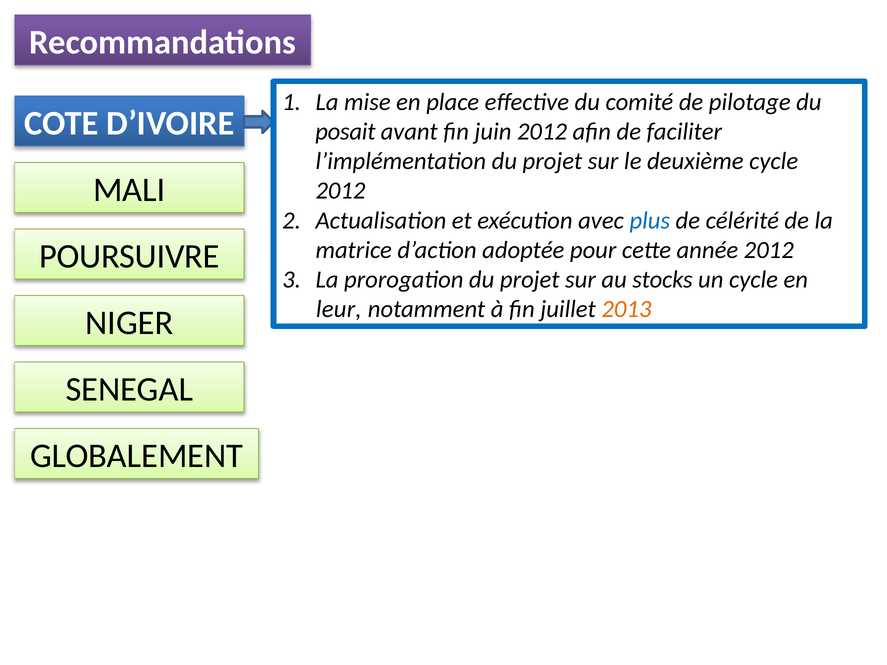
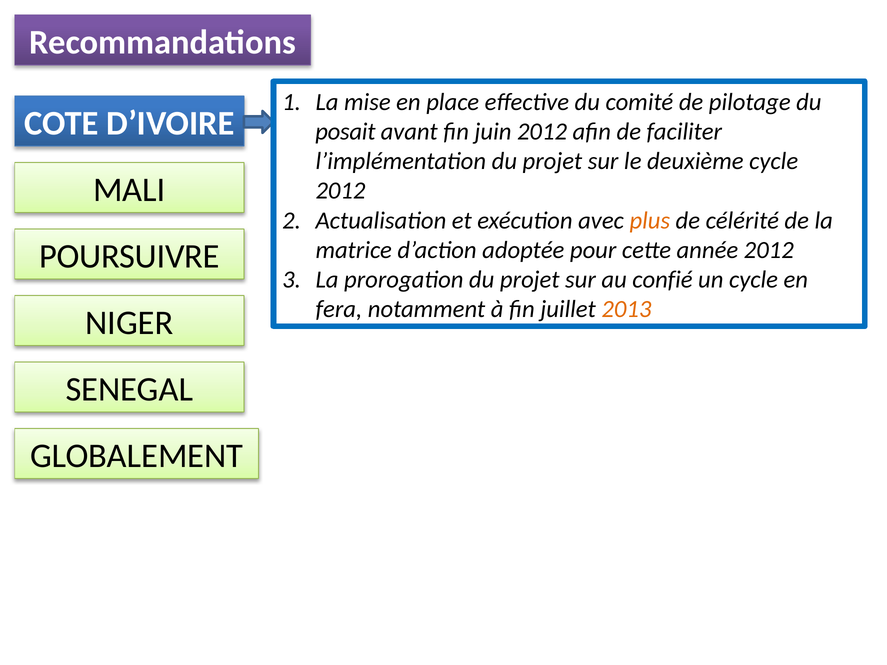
plus colour: blue -> orange (650, 220)
stocks: stocks -> confié (662, 280)
leur: leur -> fera (339, 309)
